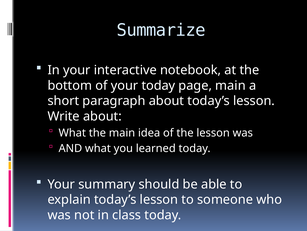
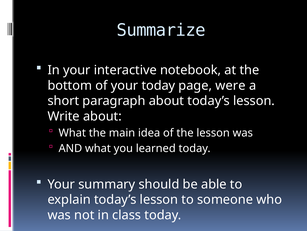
page main: main -> were (230, 85)
